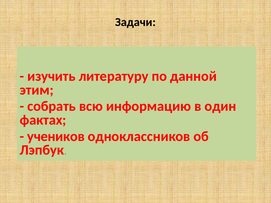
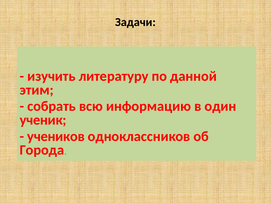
фактах: фактах -> ученик (43, 120)
Лэпбук: Лэпбук -> Города (42, 150)
